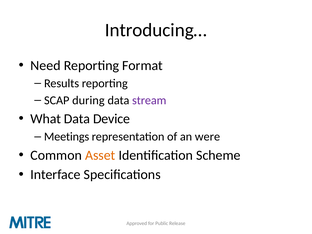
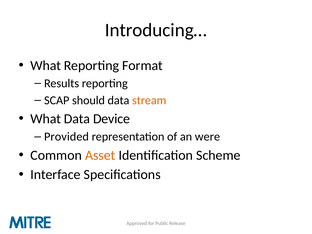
Need: Need -> What (46, 65)
during: during -> should (88, 100)
stream colour: purple -> orange (149, 100)
Meetings: Meetings -> Provided (66, 137)
